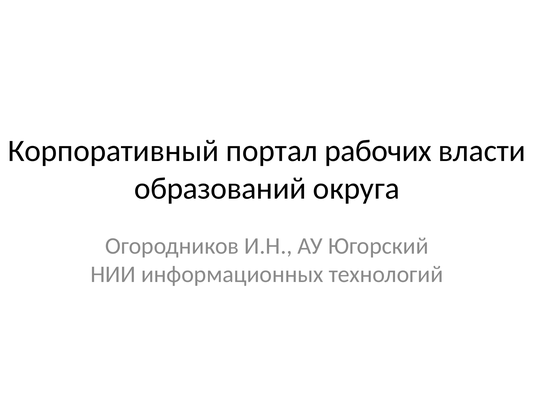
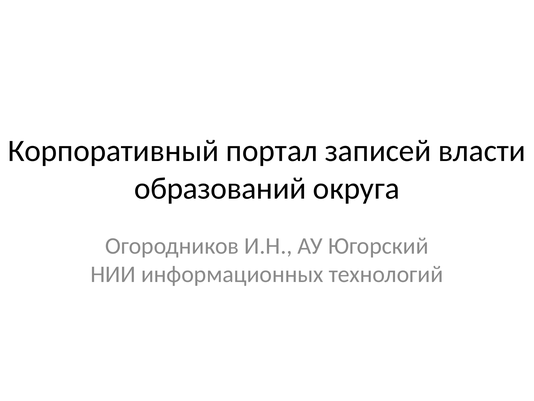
рабочих: рабочих -> записей (378, 151)
